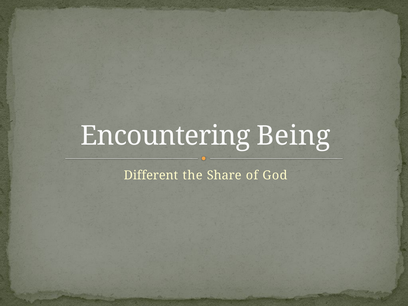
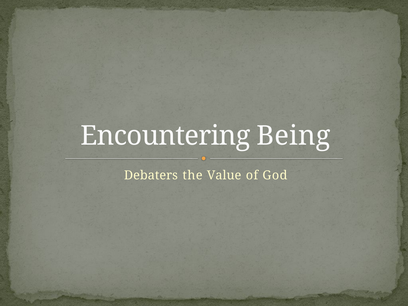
Different: Different -> Debaters (151, 175)
Share: Share -> Value (224, 175)
